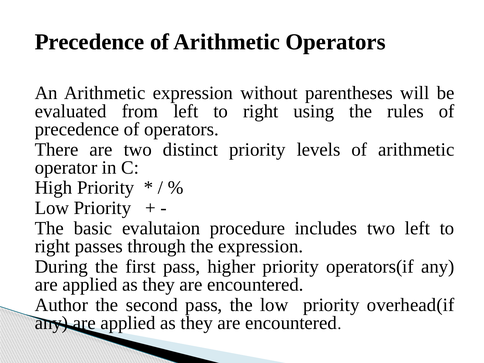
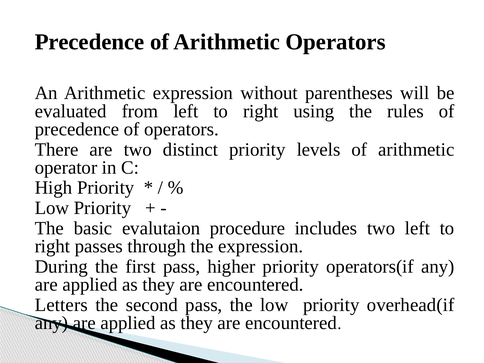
Author: Author -> Letters (61, 305)
